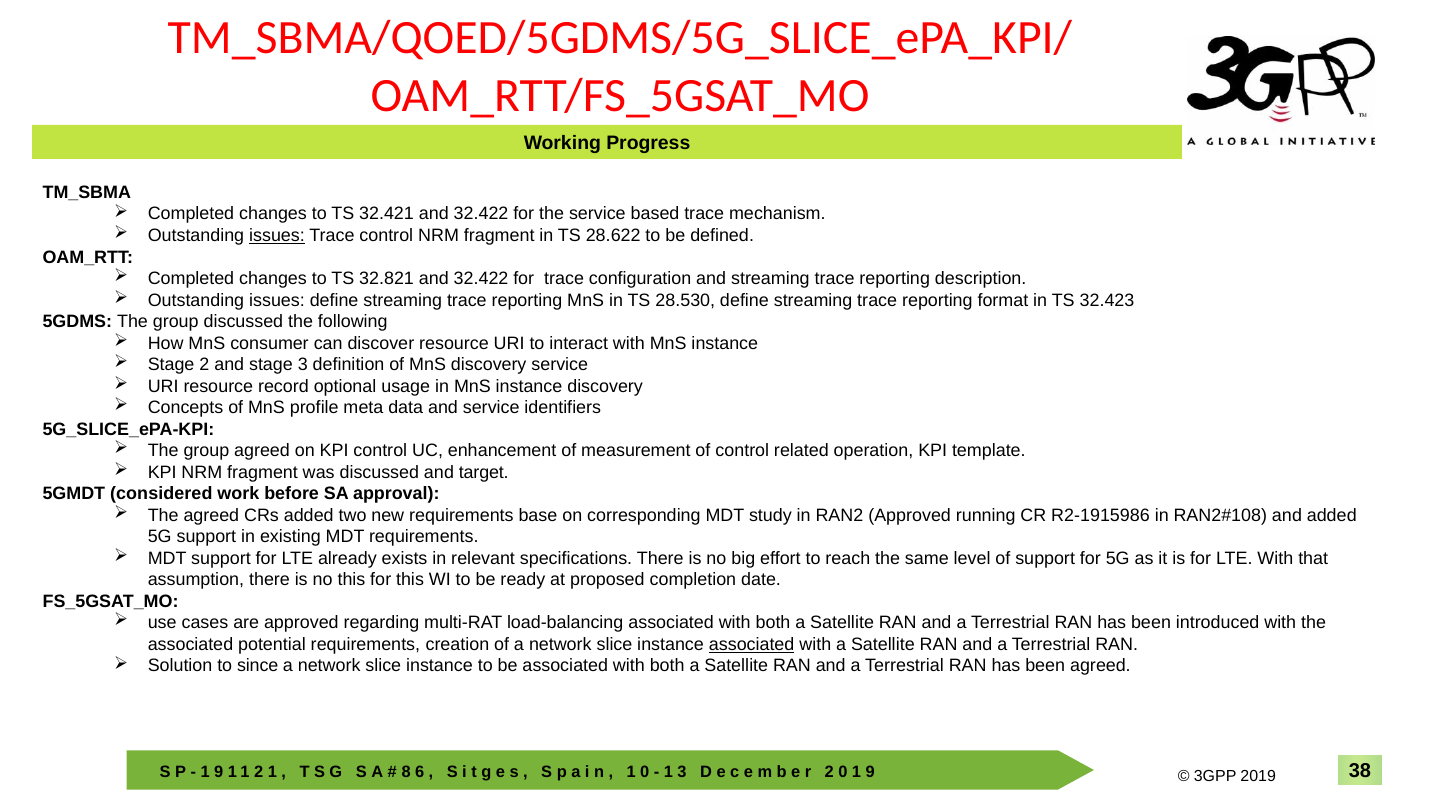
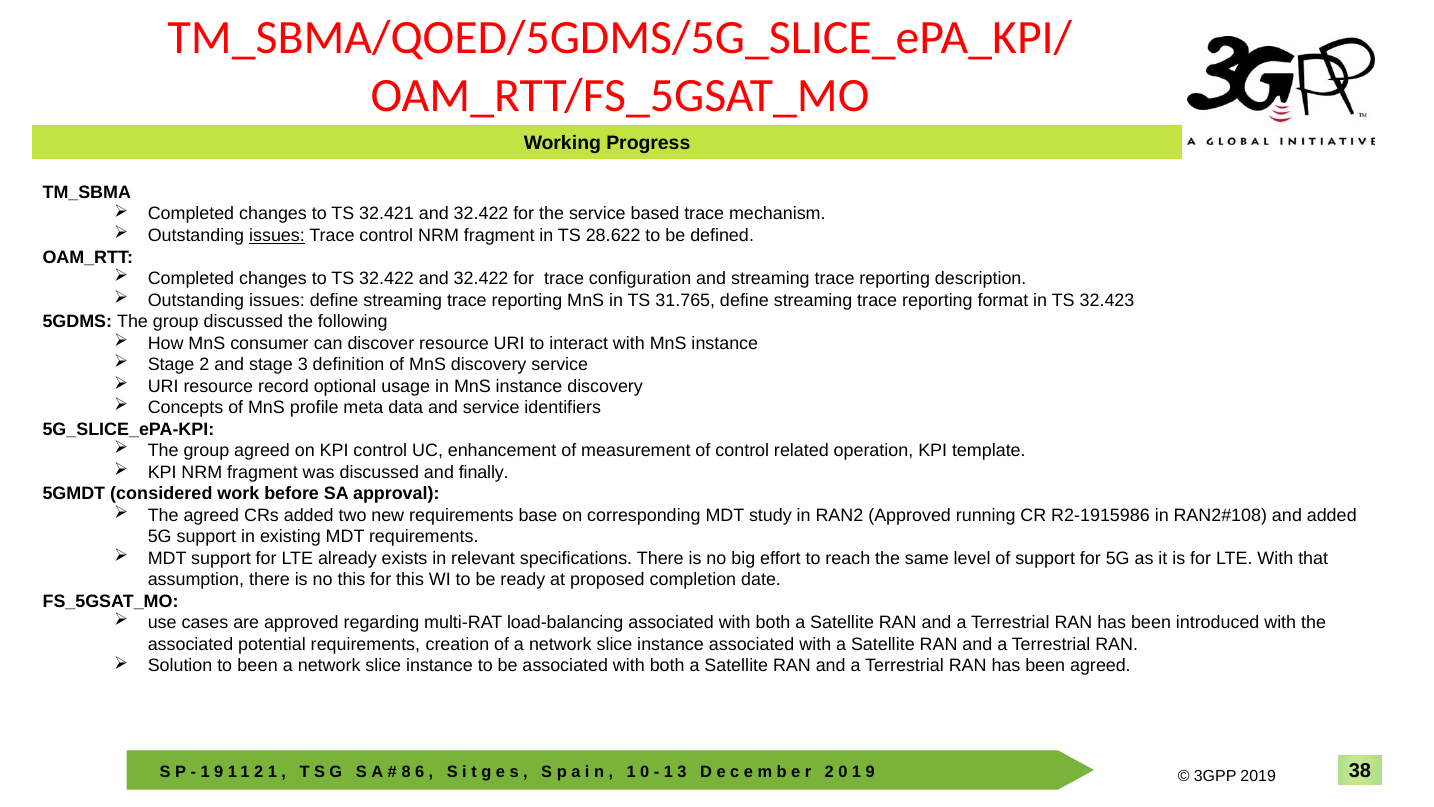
TS 32.821: 32.821 -> 32.422 (387, 279)
28.530: 28.530 -> 31.765 (685, 300)
target: target -> finally (484, 472)
associated underline: present -> none (752, 644)
to since: since -> been (258, 666)
